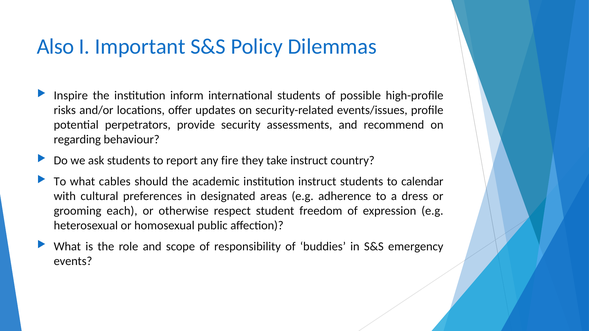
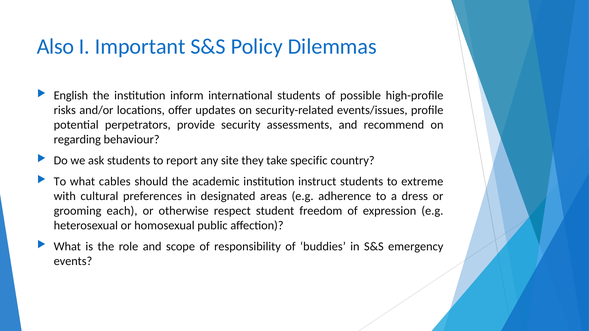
Inspire: Inspire -> English (71, 96)
fire: fire -> site (230, 161)
take instruct: instruct -> specific (309, 161)
calendar: calendar -> extreme (422, 181)
